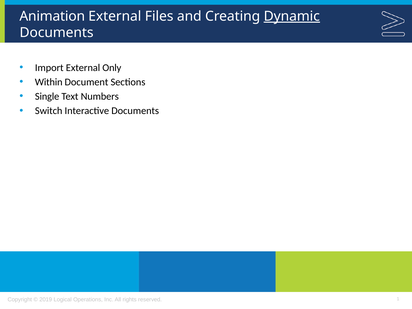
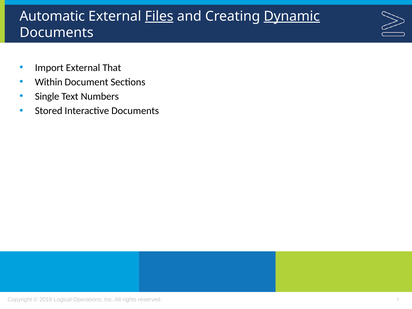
Animation: Animation -> Automatic (52, 16)
Files underline: none -> present (159, 16)
Only: Only -> That (112, 68)
Switch: Switch -> Stored (49, 111)
